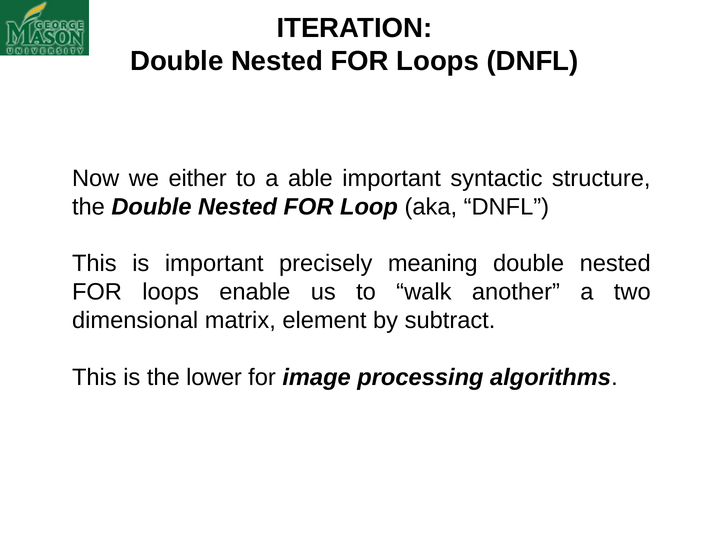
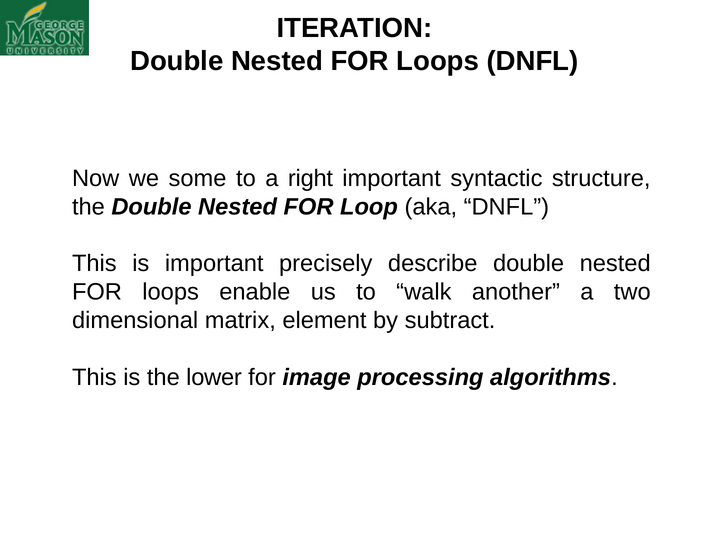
either: either -> some (198, 178)
able: able -> right (311, 178)
meaning: meaning -> describe (433, 263)
